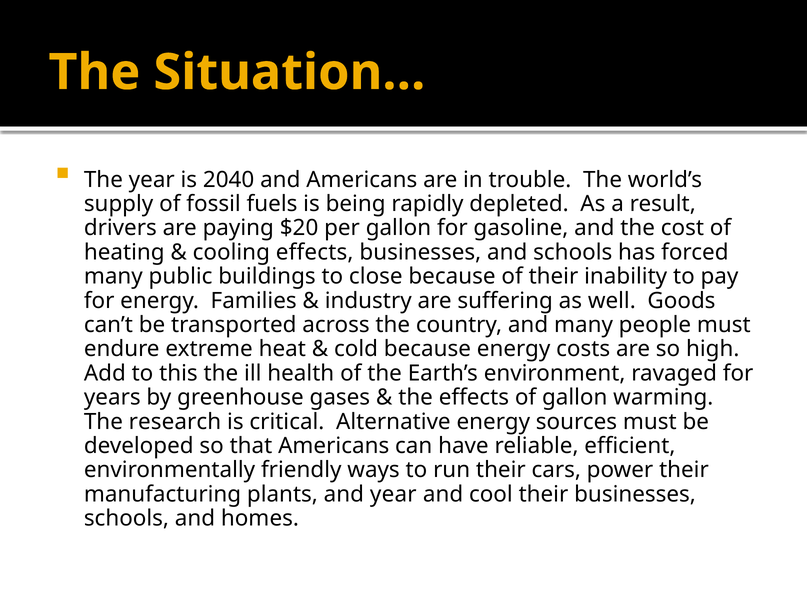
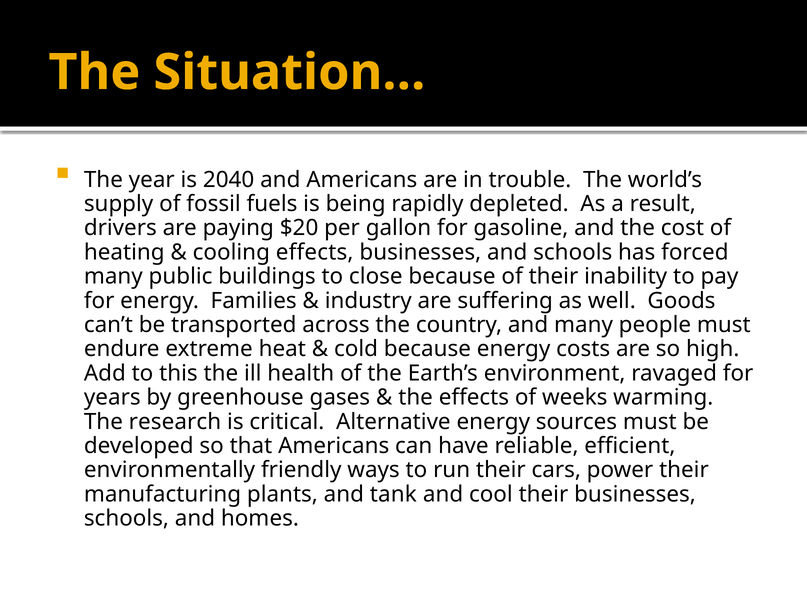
of gallon: gallon -> weeks (575, 398)
and year: year -> tank (393, 494)
